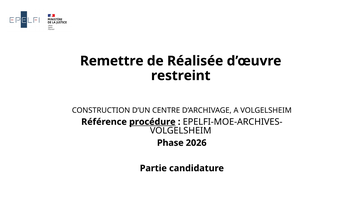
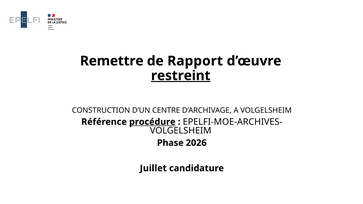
Réalisée: Réalisée -> Rapport (195, 61)
restreint underline: none -> present (181, 76)
Partie: Partie -> Juillet (153, 168)
